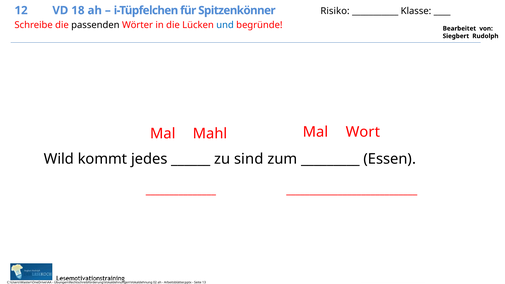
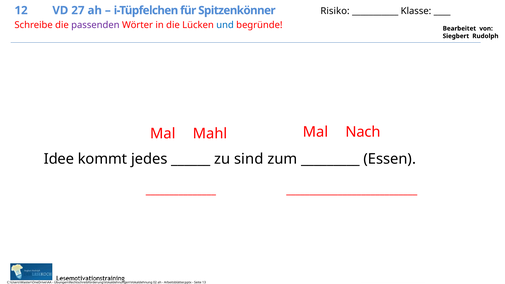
18: 18 -> 27 (78, 10)
passenden colour: black -> purple (95, 25)
Wort: Wort -> Nach (363, 132)
Wild: Wild -> Idee (59, 159)
